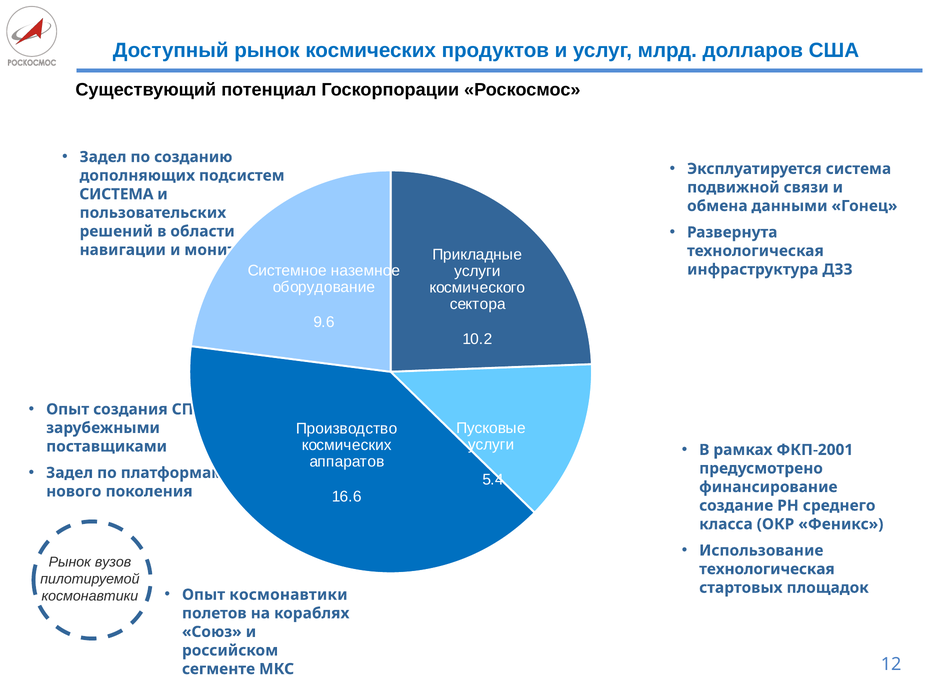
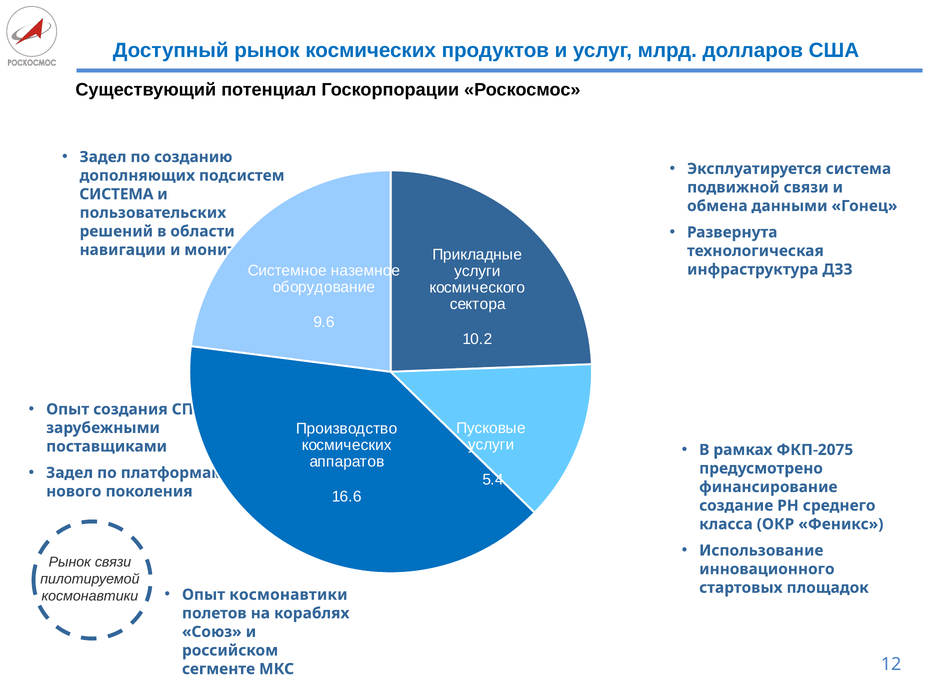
ФКП-2001: ФКП-2001 -> ФКП-2075 (815, 450)
Рынок вузов: вузов -> связи (113, 562)
технологическая: технологическая -> инновационного (767, 569)
